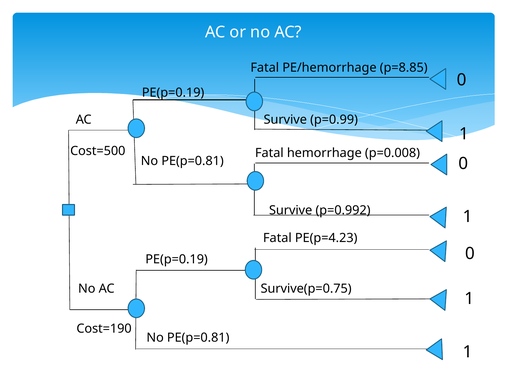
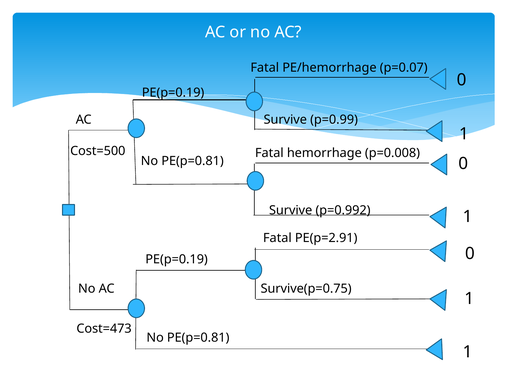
p=8.85: p=8.85 -> p=0.07 (404, 68)
PE(p=4.23: PE(p=4.23 -> PE(p=2.91 (326, 238)
Cost=190: Cost=190 -> Cost=473 (104, 329)
